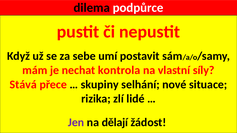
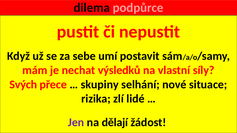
podpůrce colour: white -> pink (138, 8)
kontrola: kontrola -> výsledků (119, 70)
Stává: Stává -> Svých (23, 85)
